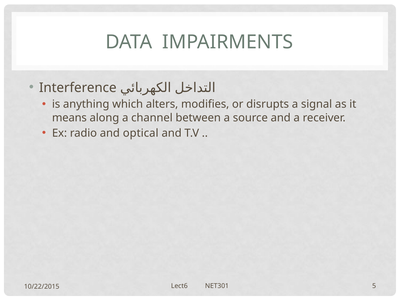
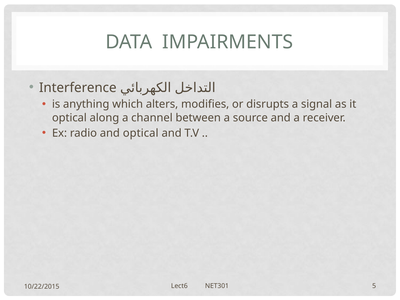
means: means -> optical (69, 118)
